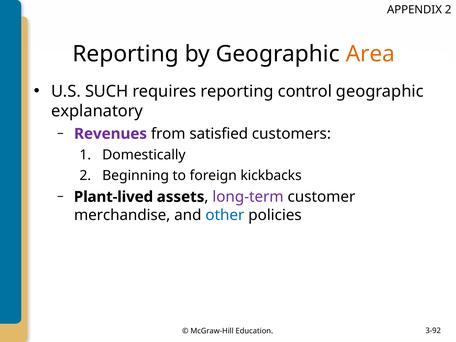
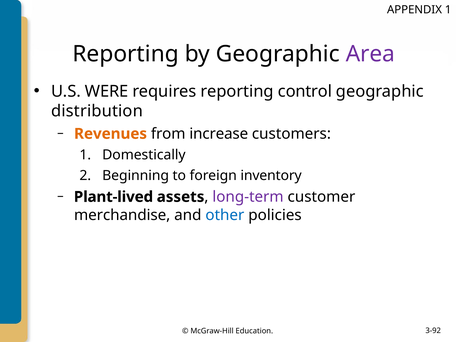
APPENDIX 2: 2 -> 1 (448, 10)
Area colour: orange -> purple (370, 54)
SUCH: SUCH -> WERE (107, 91)
explanatory: explanatory -> distribution (97, 111)
Revenues colour: purple -> orange (111, 134)
satisfied: satisfied -> increase (219, 134)
kickbacks: kickbacks -> inventory (271, 175)
